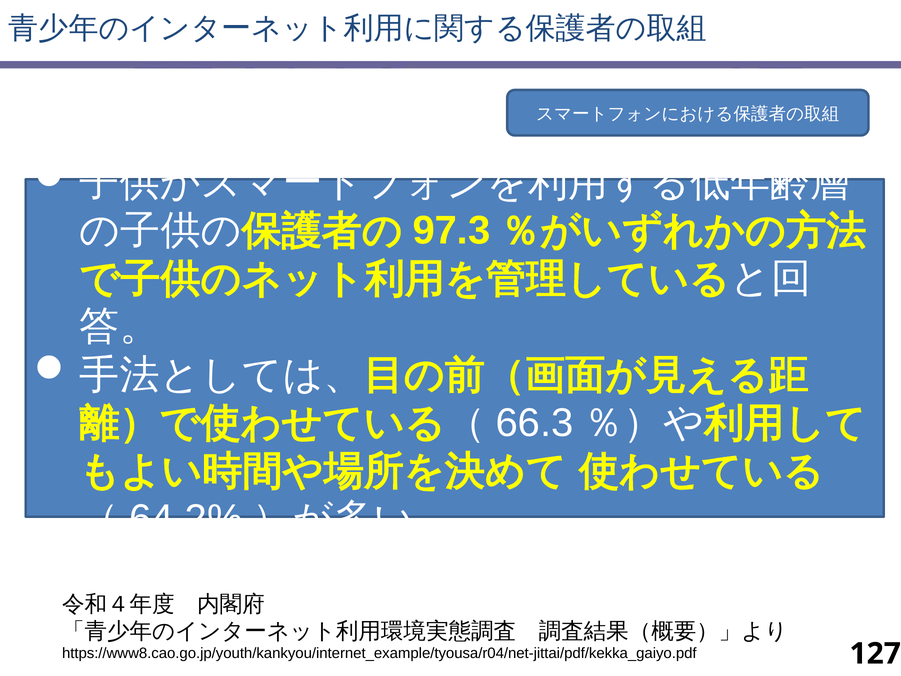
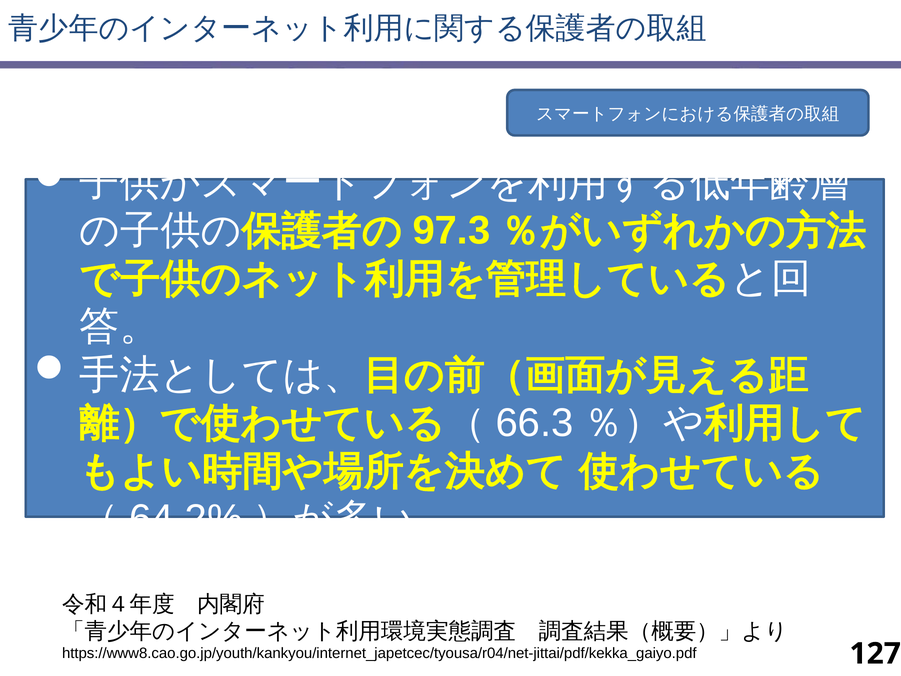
https://www8.cao.go.jp/youth/kankyou/internet_example/tyousa/r04/net-jittai/pdf/kekka_gaiyo.pdf: https://www8.cao.go.jp/youth/kankyou/internet_example/tyousa/r04/net-jittai/pdf/kekka_gaiyo.pdf -> https://www8.cao.go.jp/youth/kankyou/internet_japetcec/tyousa/r04/net-jittai/pdf/kekka_gaiyo.pdf (379, 653)
